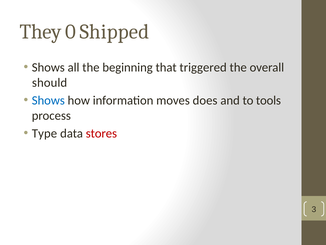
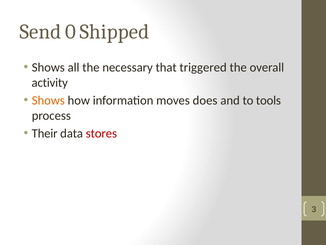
They: They -> Send (40, 32)
beginning: beginning -> necessary (128, 67)
should: should -> activity (50, 82)
Shows colour: blue -> orange (48, 100)
Type: Type -> Their (45, 133)
